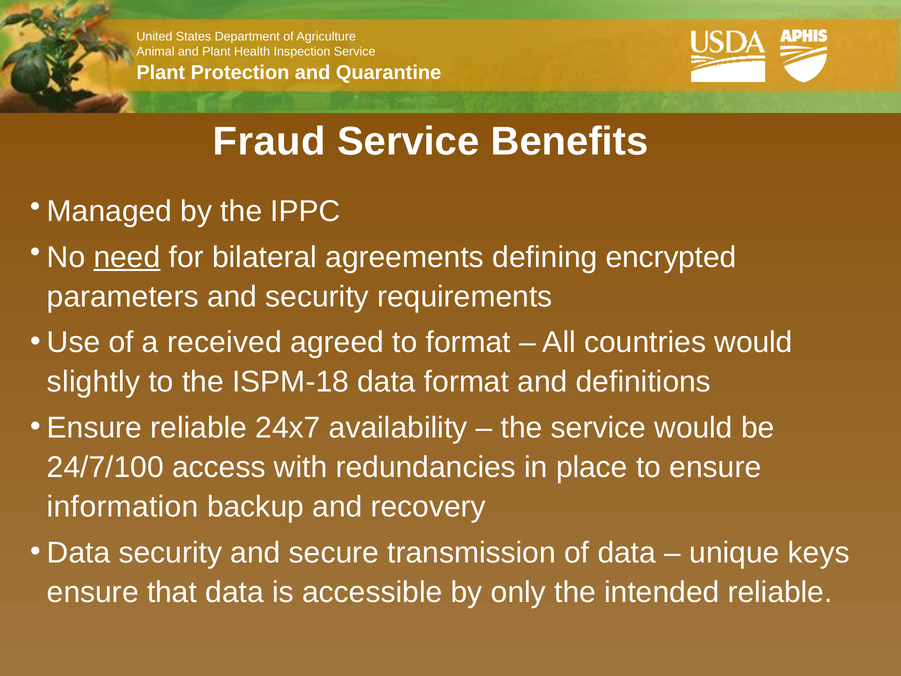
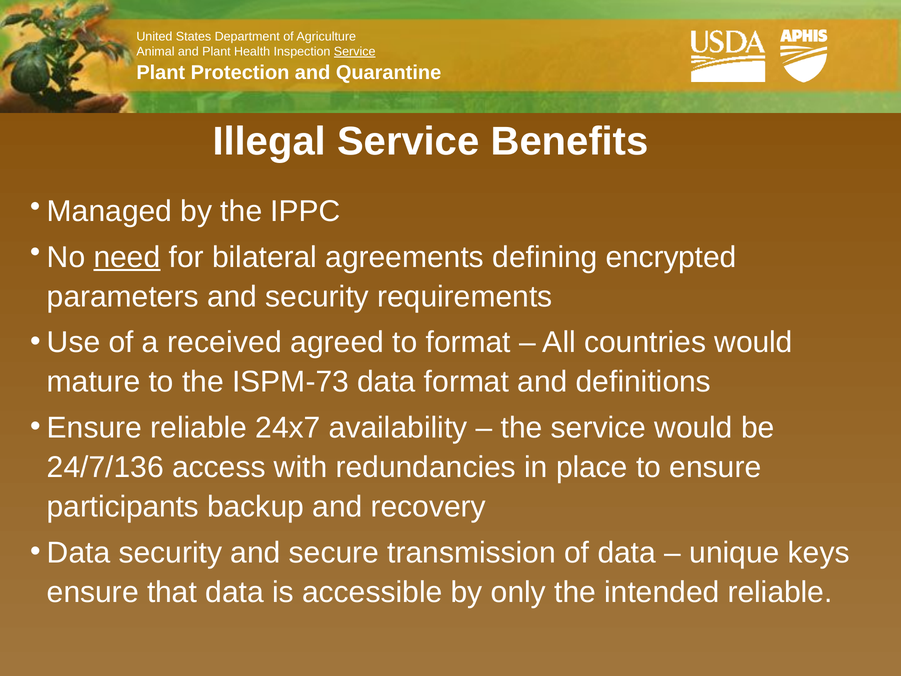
Service underline: none -> present (355, 52)
Fraud: Fraud -> Illegal (269, 141)
slightly: slightly -> mature (94, 382)
ISPM-18: ISPM-18 -> ISPM-73 (291, 382)
24/7/100: 24/7/100 -> 24/7/136 (105, 467)
information: information -> participants (123, 507)
